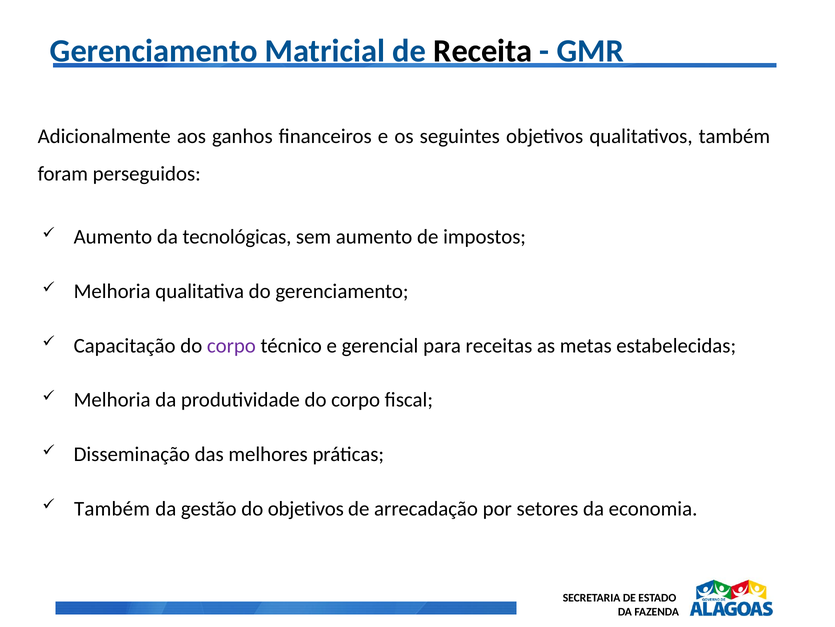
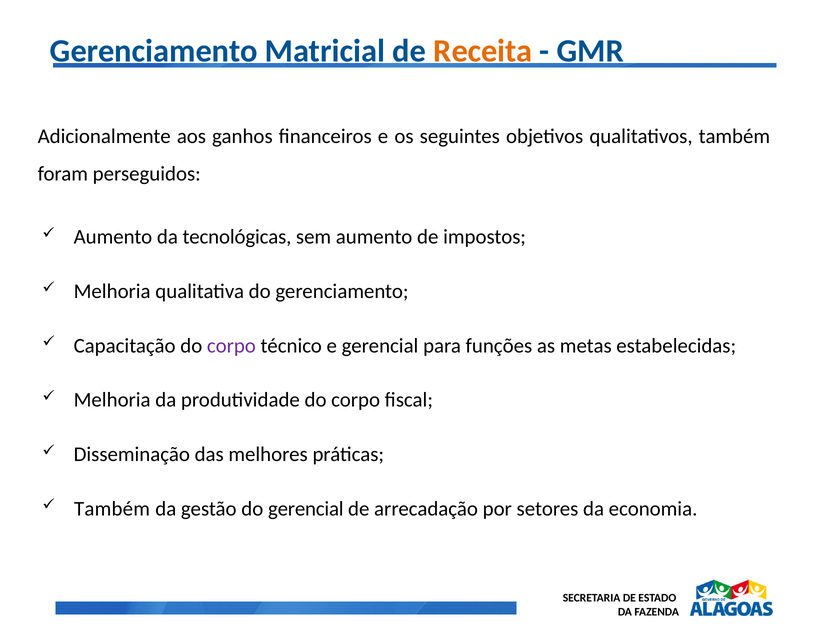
Receita colour: black -> orange (483, 51)
receitas: receitas -> funções (499, 345)
do objetivos: objetivos -> gerencial (306, 508)
